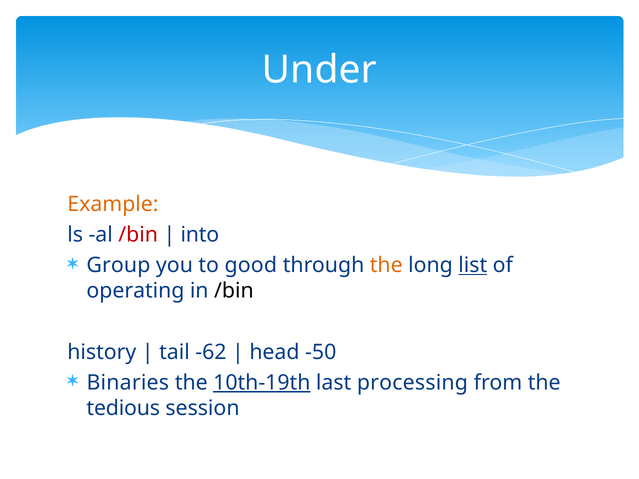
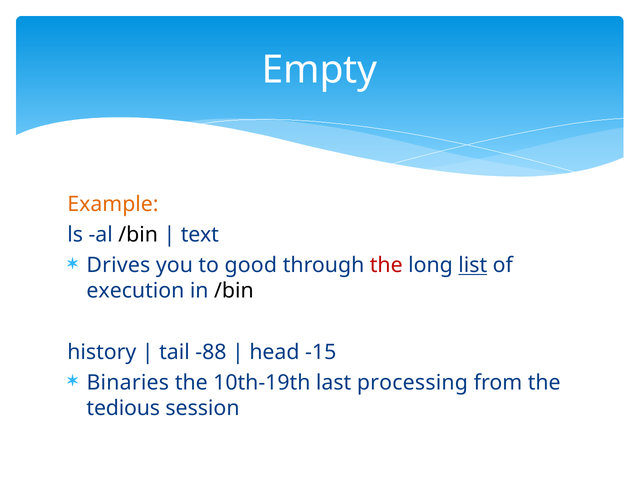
Under: Under -> Empty (319, 70)
/bin colour: red -> black (138, 235)
into: into -> text (200, 235)
Group: Group -> Drives (118, 266)
the colour: orange -> red (386, 266)
operating: operating -> execution (135, 291)
-62: -62 -> -88 (211, 352)
-50: -50 -> -15 (321, 352)
10th-19th underline: present -> none (262, 383)
